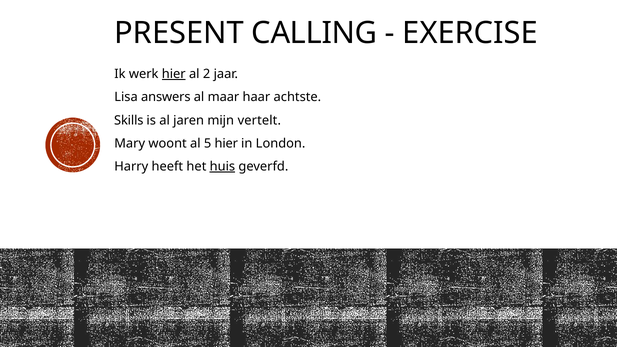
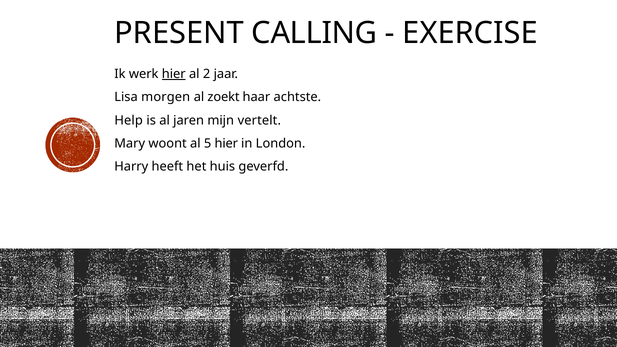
answers: answers -> morgen (166, 97)
maar: maar -> zoekt (224, 97)
Skills: Skills -> Help (129, 120)
huis underline: present -> none (222, 167)
